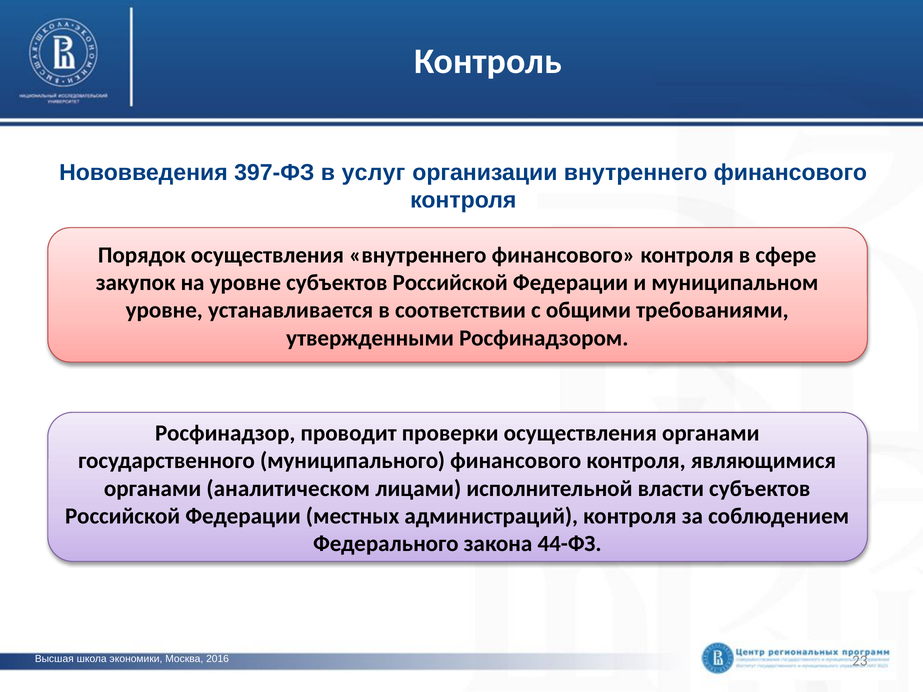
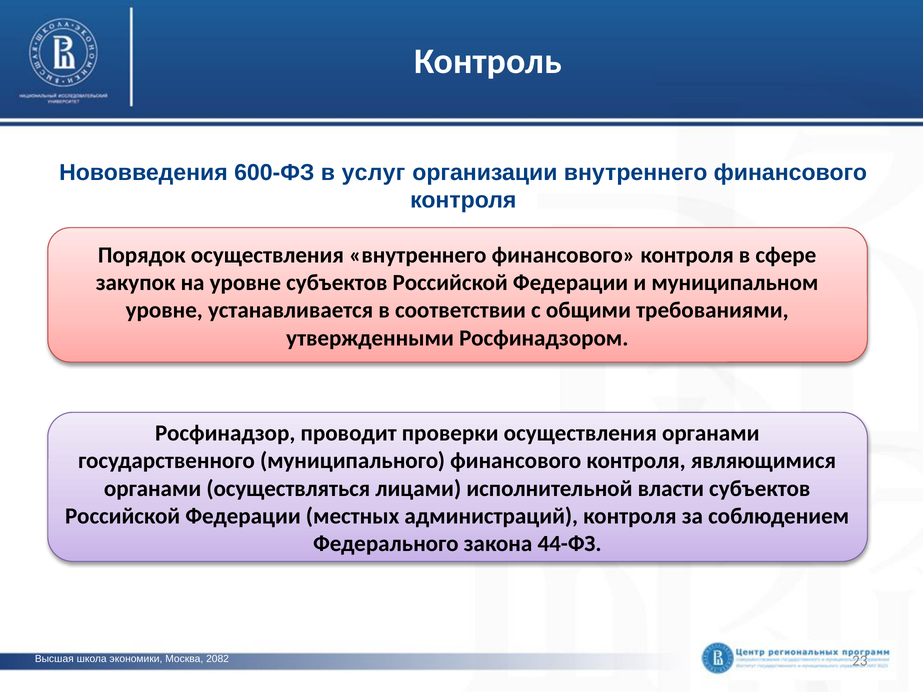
397-ФЗ: 397-ФЗ -> 600-ФЗ (274, 173)
аналитическом: аналитическом -> осуществляться (288, 489)
2016: 2016 -> 2082 (218, 659)
